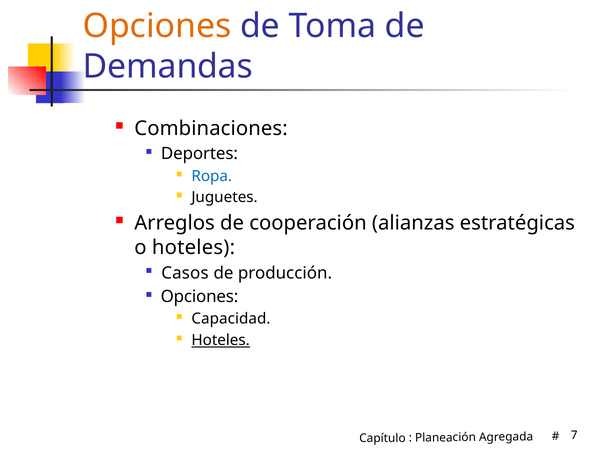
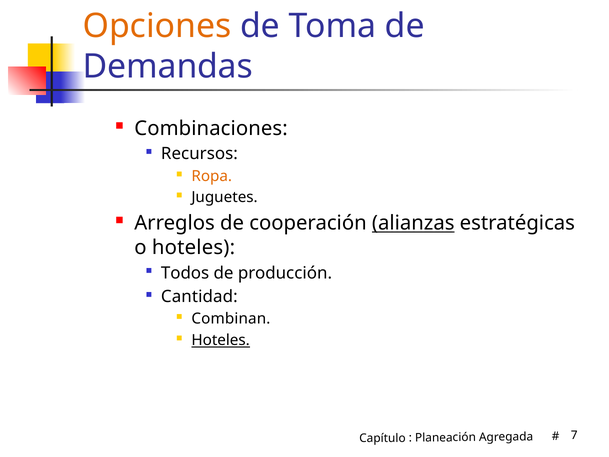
Deportes: Deportes -> Recursos (199, 154)
Ropa colour: blue -> orange (212, 176)
alianzas underline: none -> present (413, 223)
Casos: Casos -> Todos (185, 273)
Opciones: Opciones -> Cantidad (199, 297)
Capacidad: Capacidad -> Combinan (231, 319)
